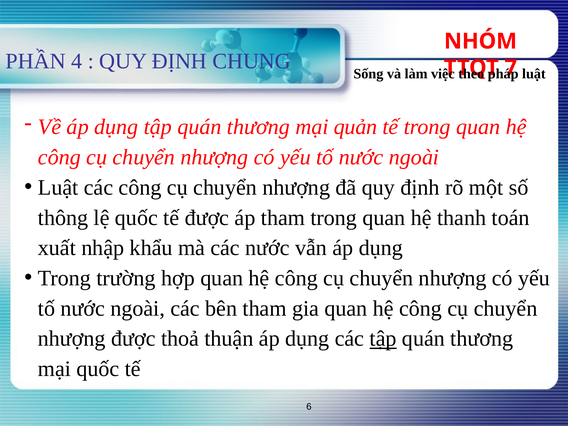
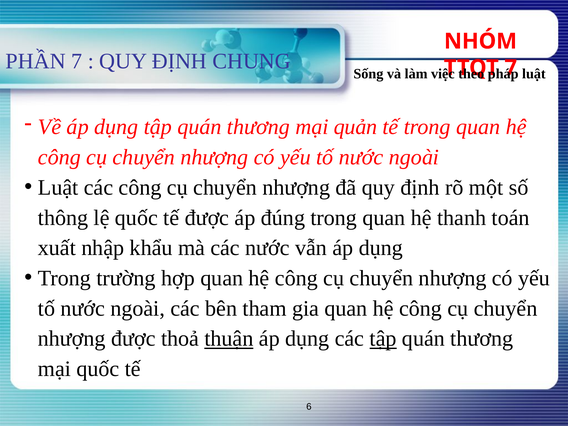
PHẦN 4: 4 -> 7 (77, 61)
áp tham: tham -> đúng (283, 218)
thuận underline: none -> present (229, 339)
